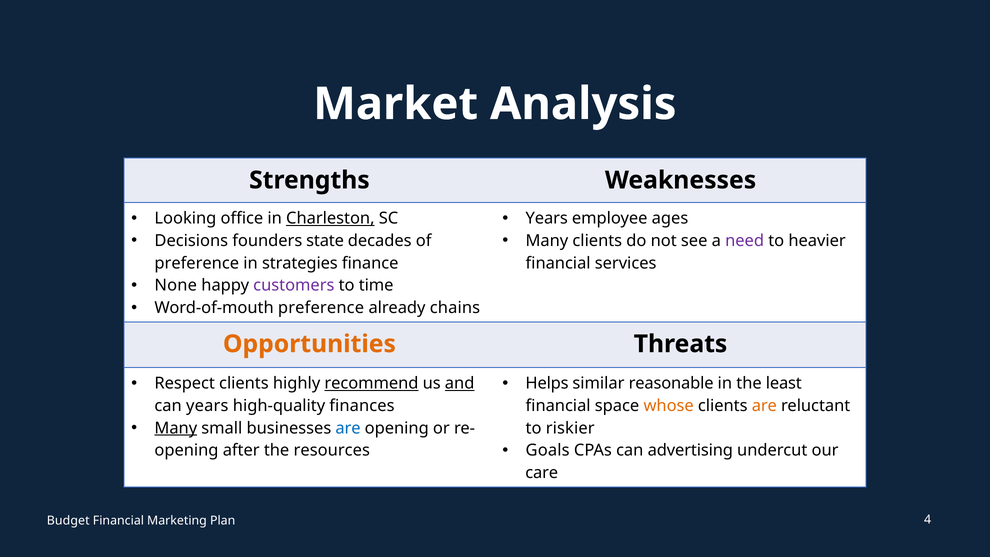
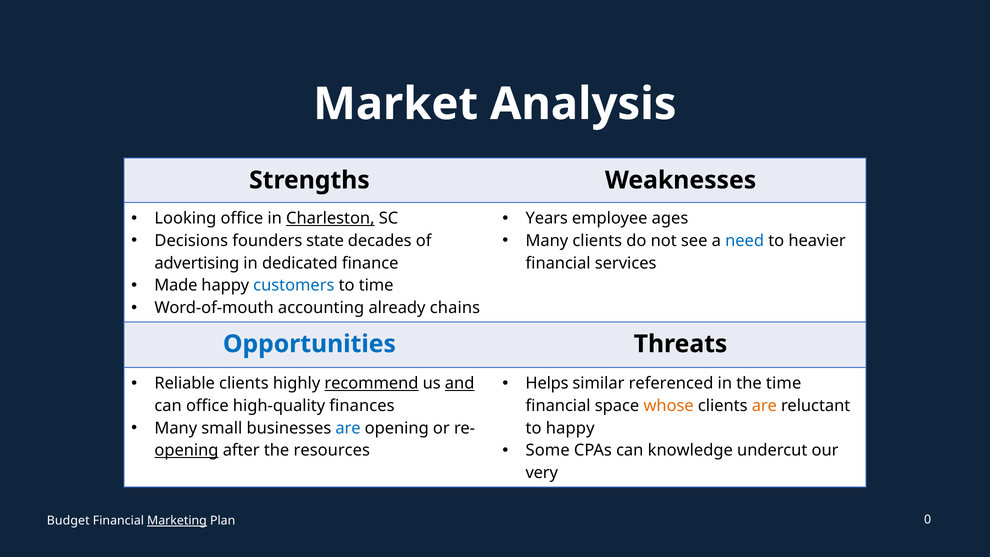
need colour: purple -> blue (745, 241)
preference: preference -> advertising (197, 263)
strategies: strategies -> dedicated (300, 263)
None: None -> Made (176, 285)
customers colour: purple -> blue (294, 285)
Word-of-mouth preference: preference -> accounting (321, 308)
Opportunities colour: orange -> blue (309, 344)
Respect: Respect -> Reliable (185, 383)
reasonable: reasonable -> referenced (671, 383)
the least: least -> time (784, 383)
can years: years -> office (207, 406)
Many underline: present -> none (176, 428)
to riskier: riskier -> happy (570, 428)
Goals: Goals -> Some (548, 450)
advertising: advertising -> knowledge (690, 450)
opening underline: none -> present (186, 450)
care: care -> very (542, 473)
Marketing underline: none -> present (177, 521)
4: 4 -> 0 (928, 519)
